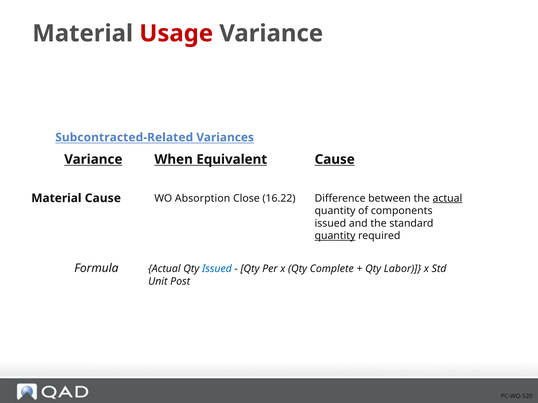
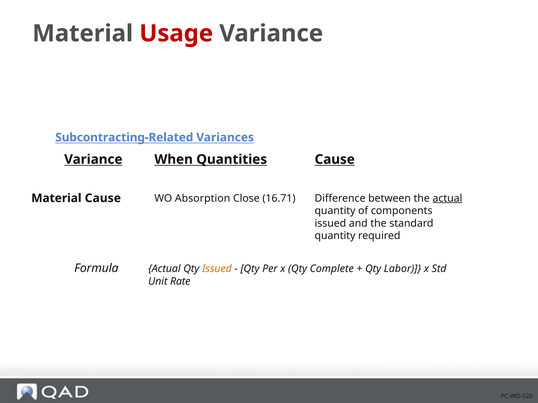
Subcontracted-Related: Subcontracted-Related -> Subcontracting-Related (124, 138)
Equivalent: Equivalent -> Quantities (232, 160)
16.22: 16.22 -> 16.71 (279, 199)
quantity underline: present -> none (335, 236)
Issued colour: blue -> orange (217, 269)
Post: Post -> Rate (180, 282)
